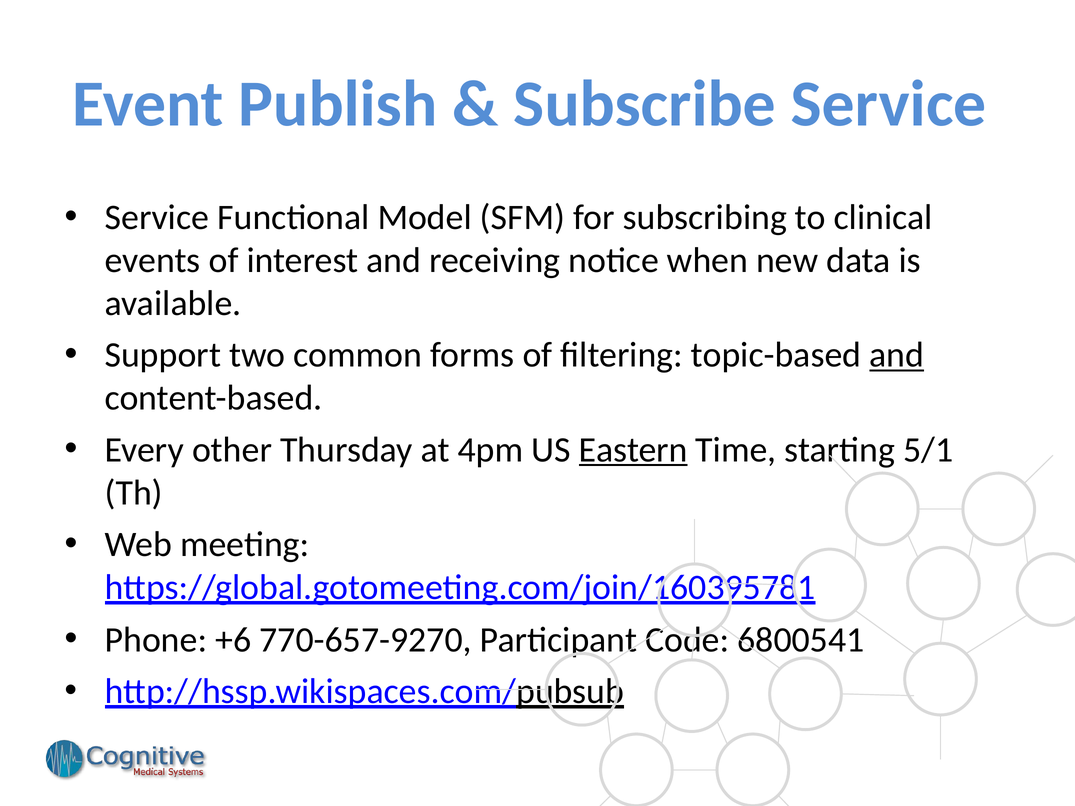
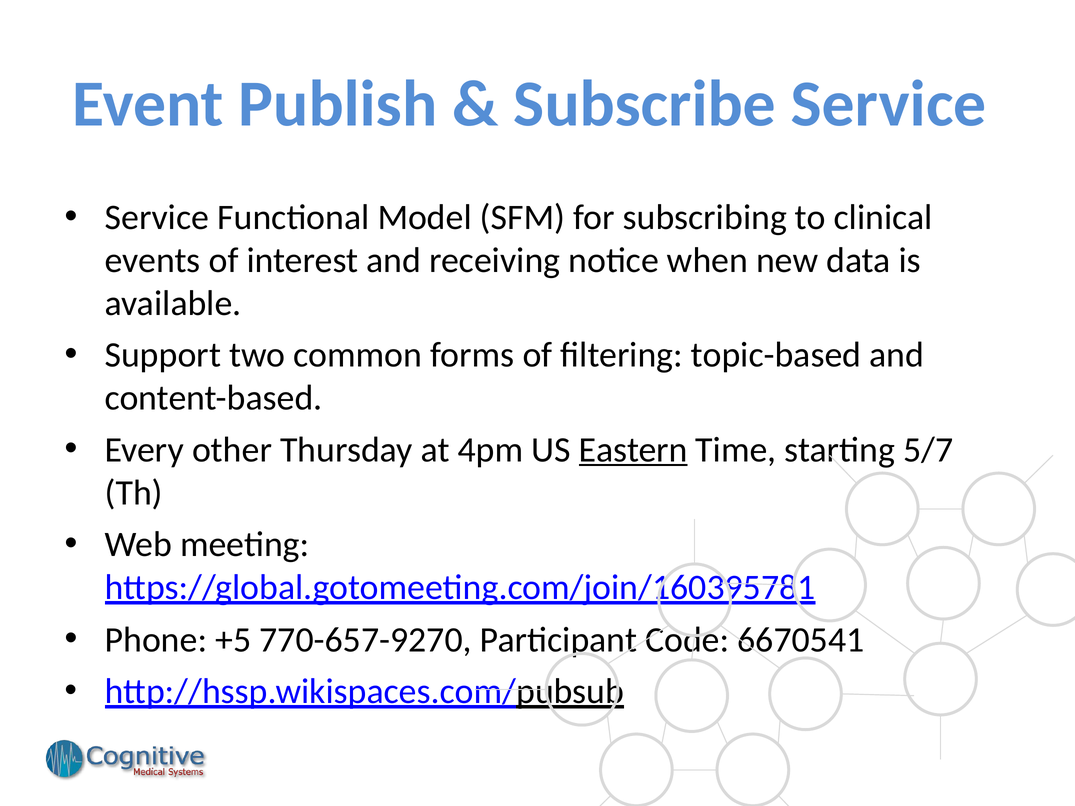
and underline: present -> none (897, 355)
5/1: 5/1 -> 5/7 (928, 450)
+6: +6 -> +5 (233, 640)
6800541: 6800541 -> 6670541 (801, 640)
